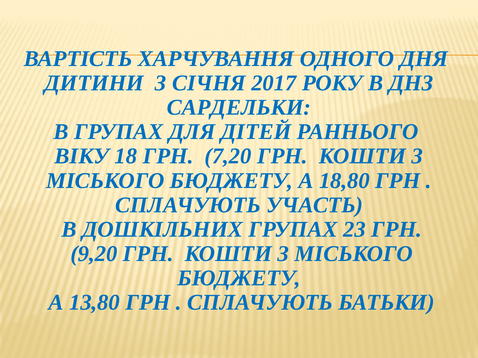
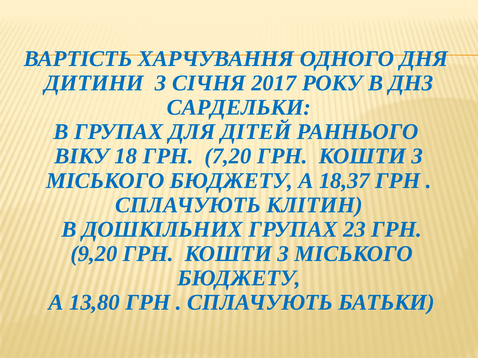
18,80: 18,80 -> 18,37 (344, 181)
УЧАСТЬ: УЧАСТЬ -> КЛІТИН (315, 205)
